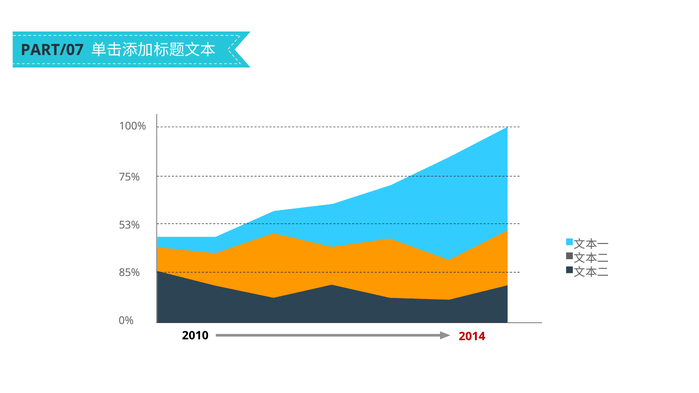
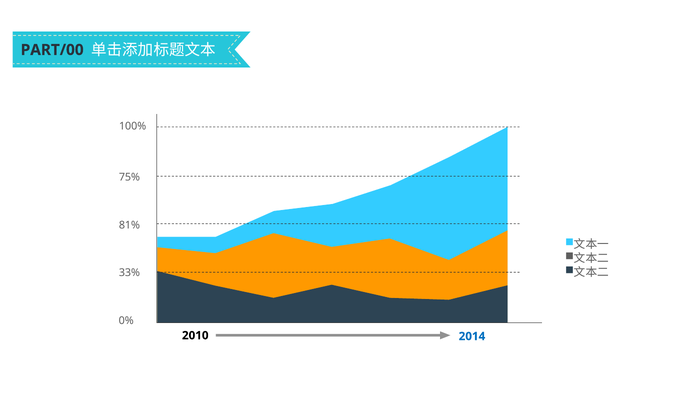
PART/07: PART/07 -> PART/00 (52, 50)
53%: 53% -> 81% (129, 225)
85%: 85% -> 33% (129, 273)
2014 colour: red -> blue (472, 336)
